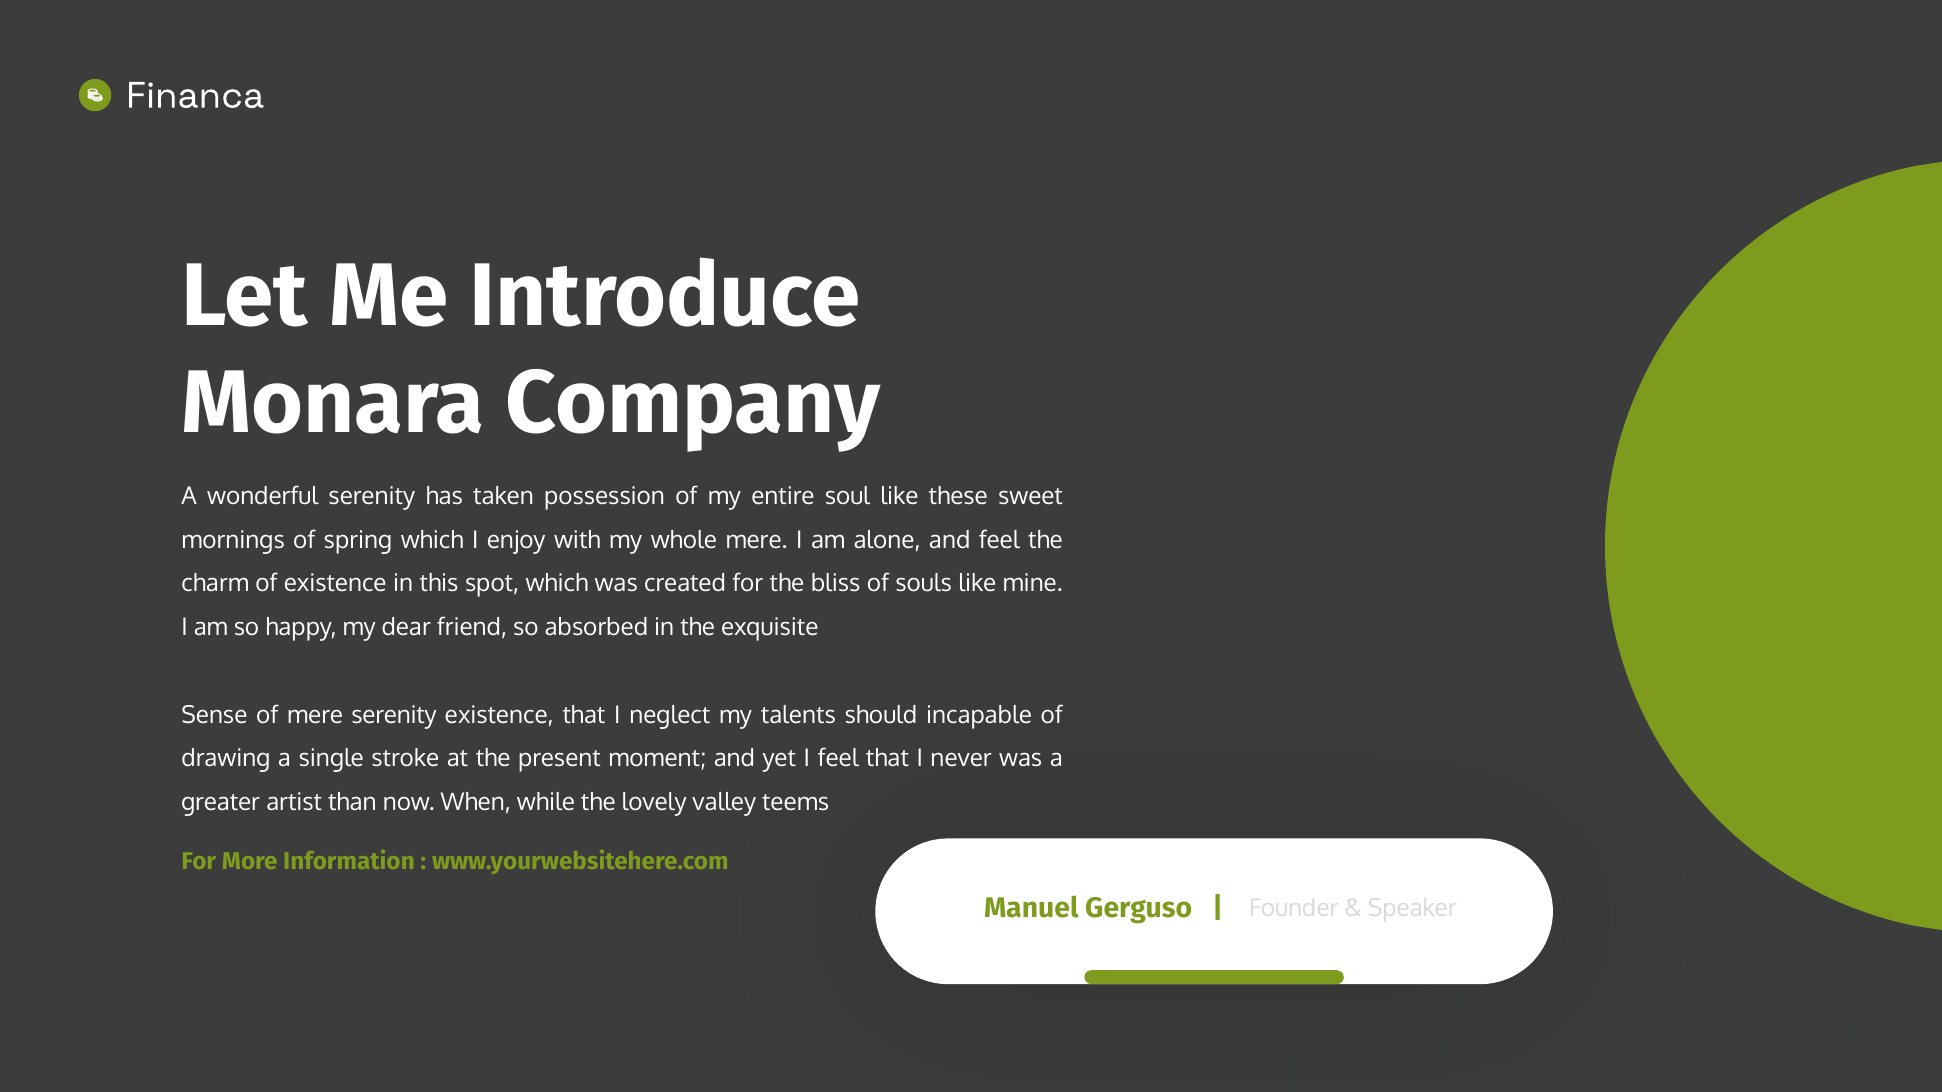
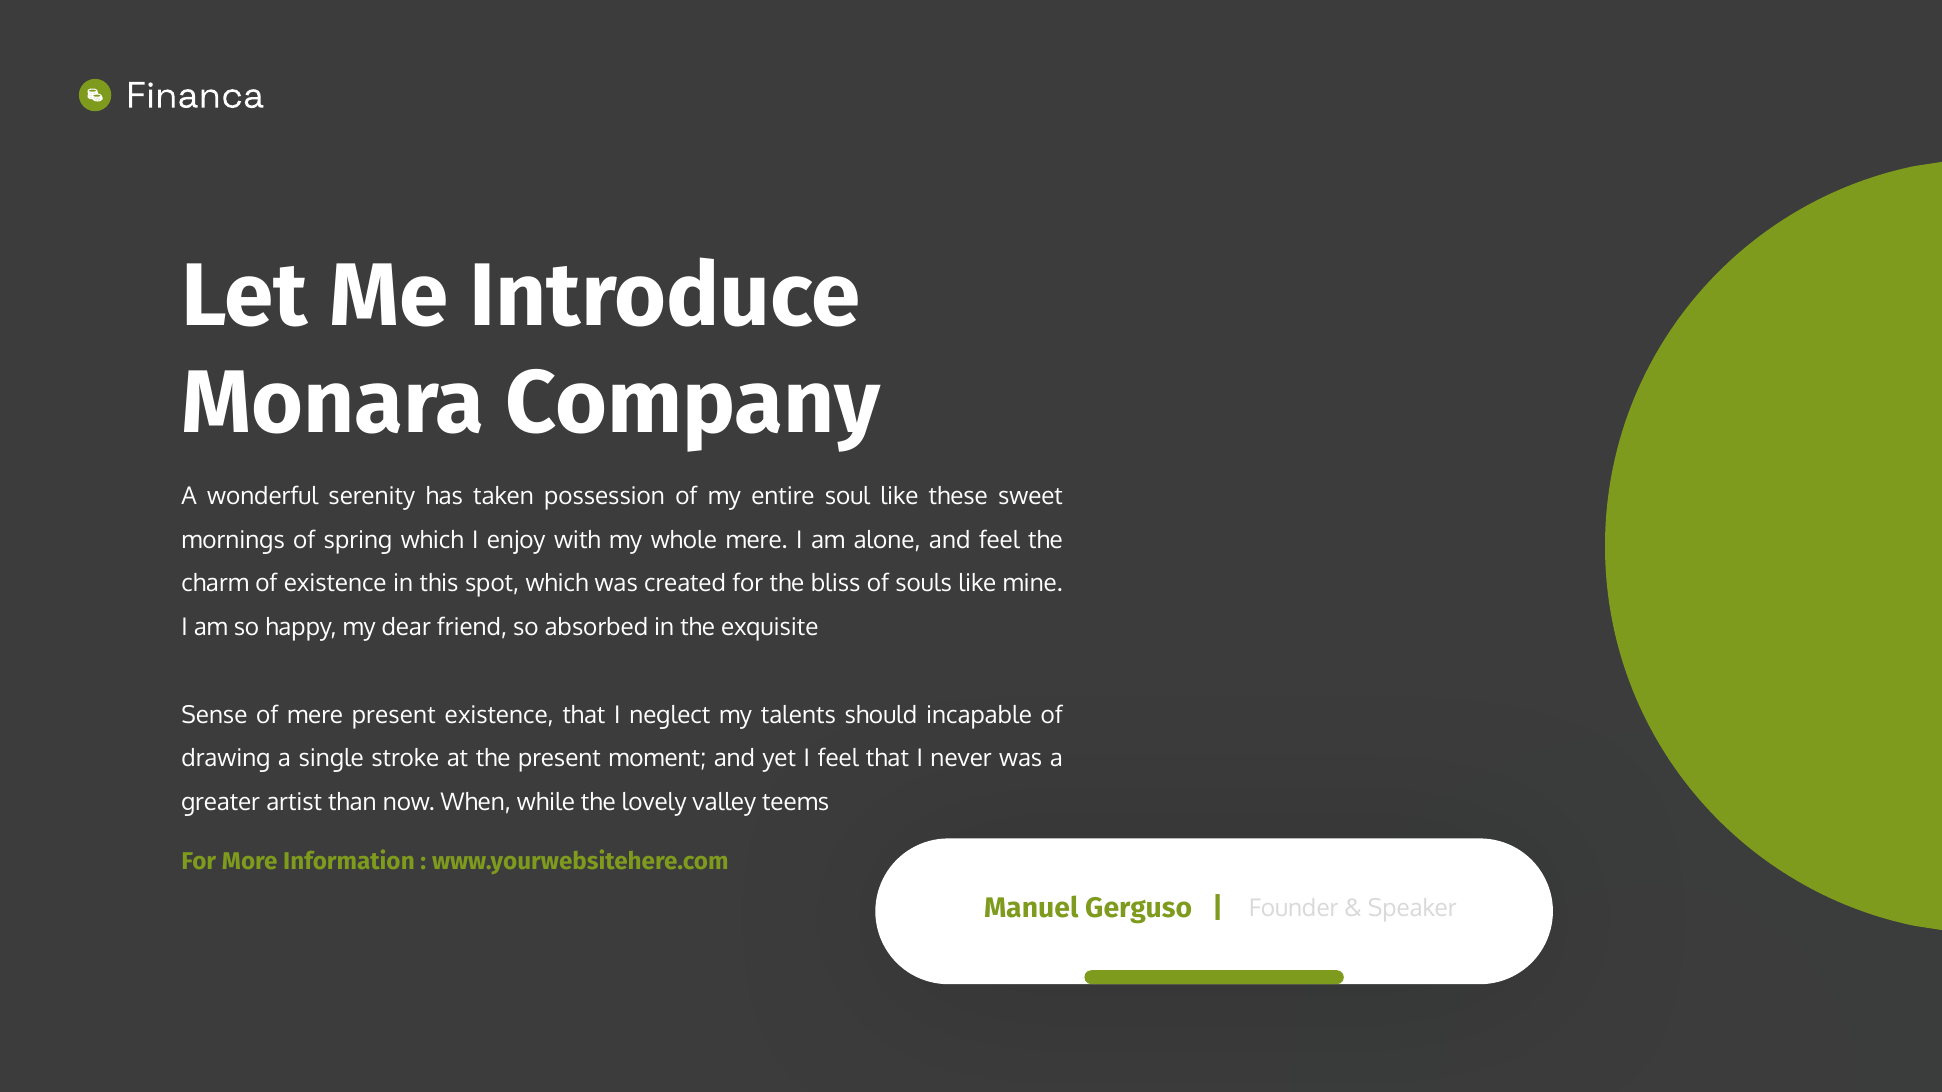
mere serenity: serenity -> present (394, 715)
